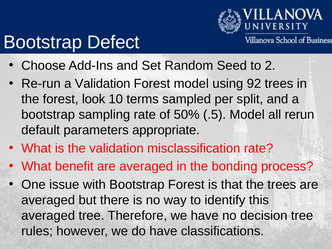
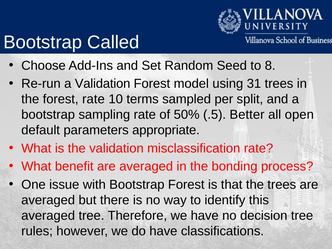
Defect: Defect -> Called (113, 42)
2: 2 -> 8 (270, 66)
92: 92 -> 31 (254, 84)
forest look: look -> rate (93, 99)
.5 Model: Model -> Better (247, 115)
rerun: rerun -> open (299, 115)
